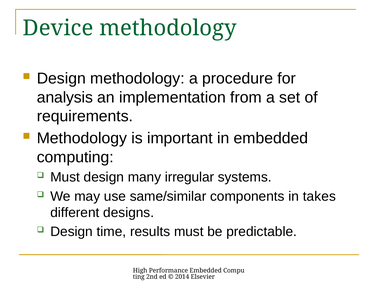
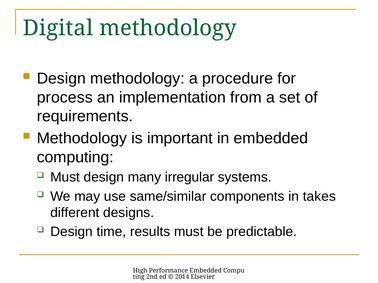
Device: Device -> Digital (58, 28)
analysis: analysis -> process (65, 97)
